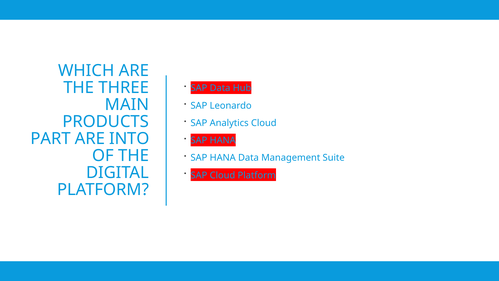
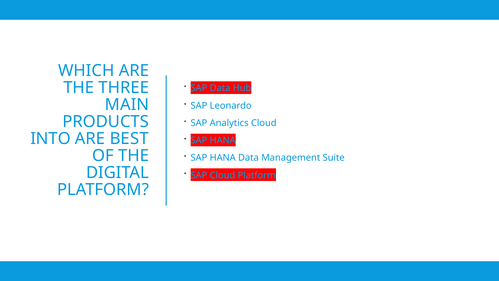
PART: PART -> INTO (51, 138)
INTO: INTO -> BEST (129, 138)
